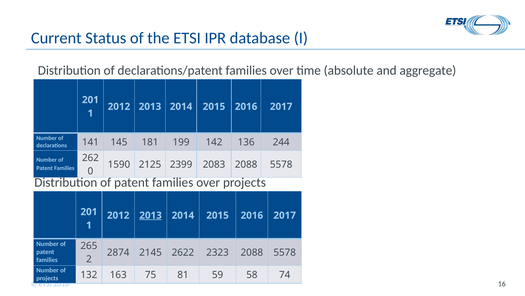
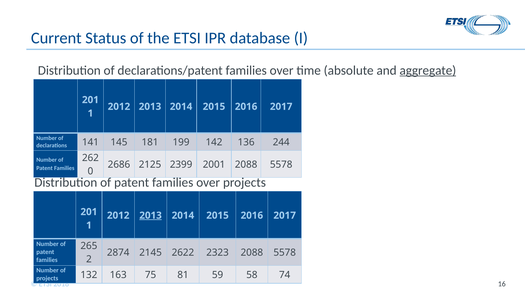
aggregate underline: none -> present (428, 70)
1590: 1590 -> 2686 (119, 164)
2083: 2083 -> 2001 (214, 164)
